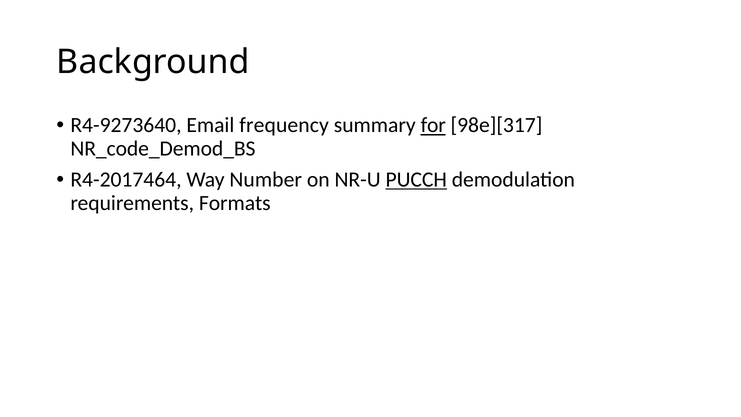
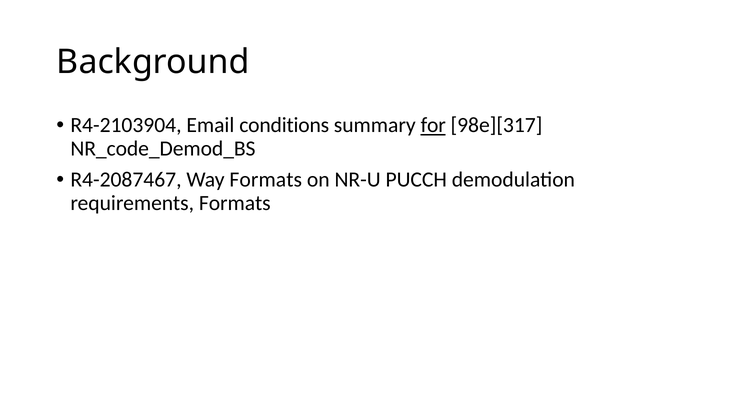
R4-9273640: R4-9273640 -> R4-2103904 (126, 125)
frequency: frequency -> conditions (284, 125)
R4-2017464: R4-2017464 -> R4-2087467 (126, 180)
Way Number: Number -> Formats (266, 180)
PUCCH underline: present -> none (416, 180)
